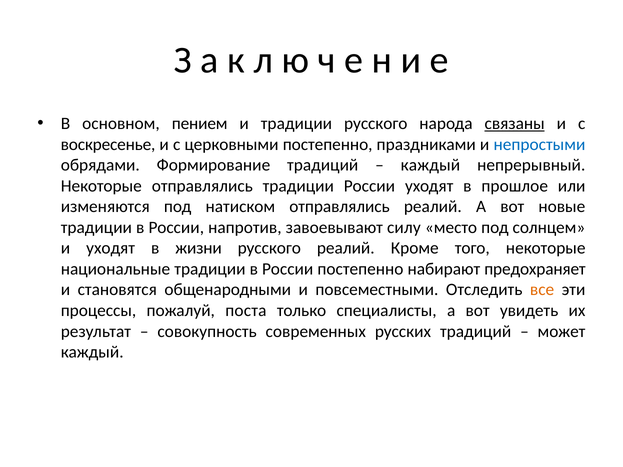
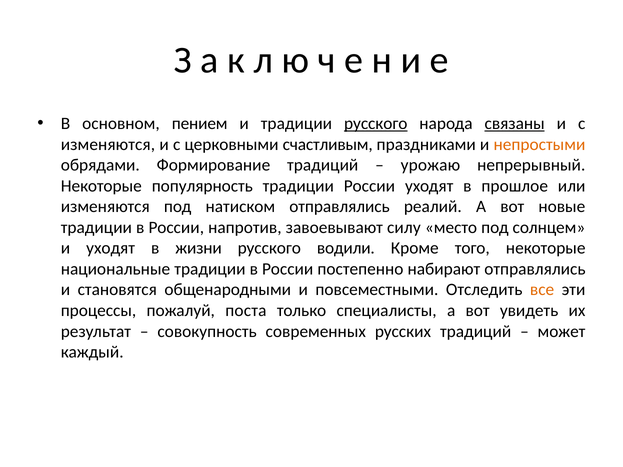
русского underline: none -> present (376, 124)
воскресенье: воскресенье -> изменяются (108, 145)
церковными постепенно: постепенно -> счастливым (328, 145)
непростыми colour: blue -> orange (539, 145)
каждый: каждый -> урожаю (430, 165)
Некоторые отправлялись: отправлялись -> популярность (202, 186)
русского реалий: реалий -> водили (346, 248)
набирают предохраняет: предохраняет -> отправлялись (535, 269)
